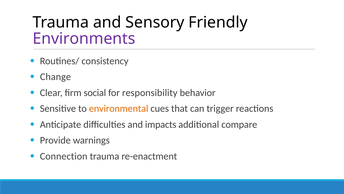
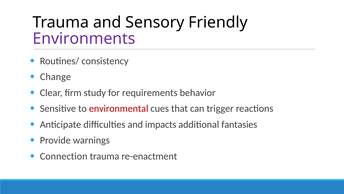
social: social -> study (95, 93)
responsibility: responsibility -> requirements (150, 93)
environmental colour: orange -> red (119, 108)
compare: compare -> fantasies (239, 124)
